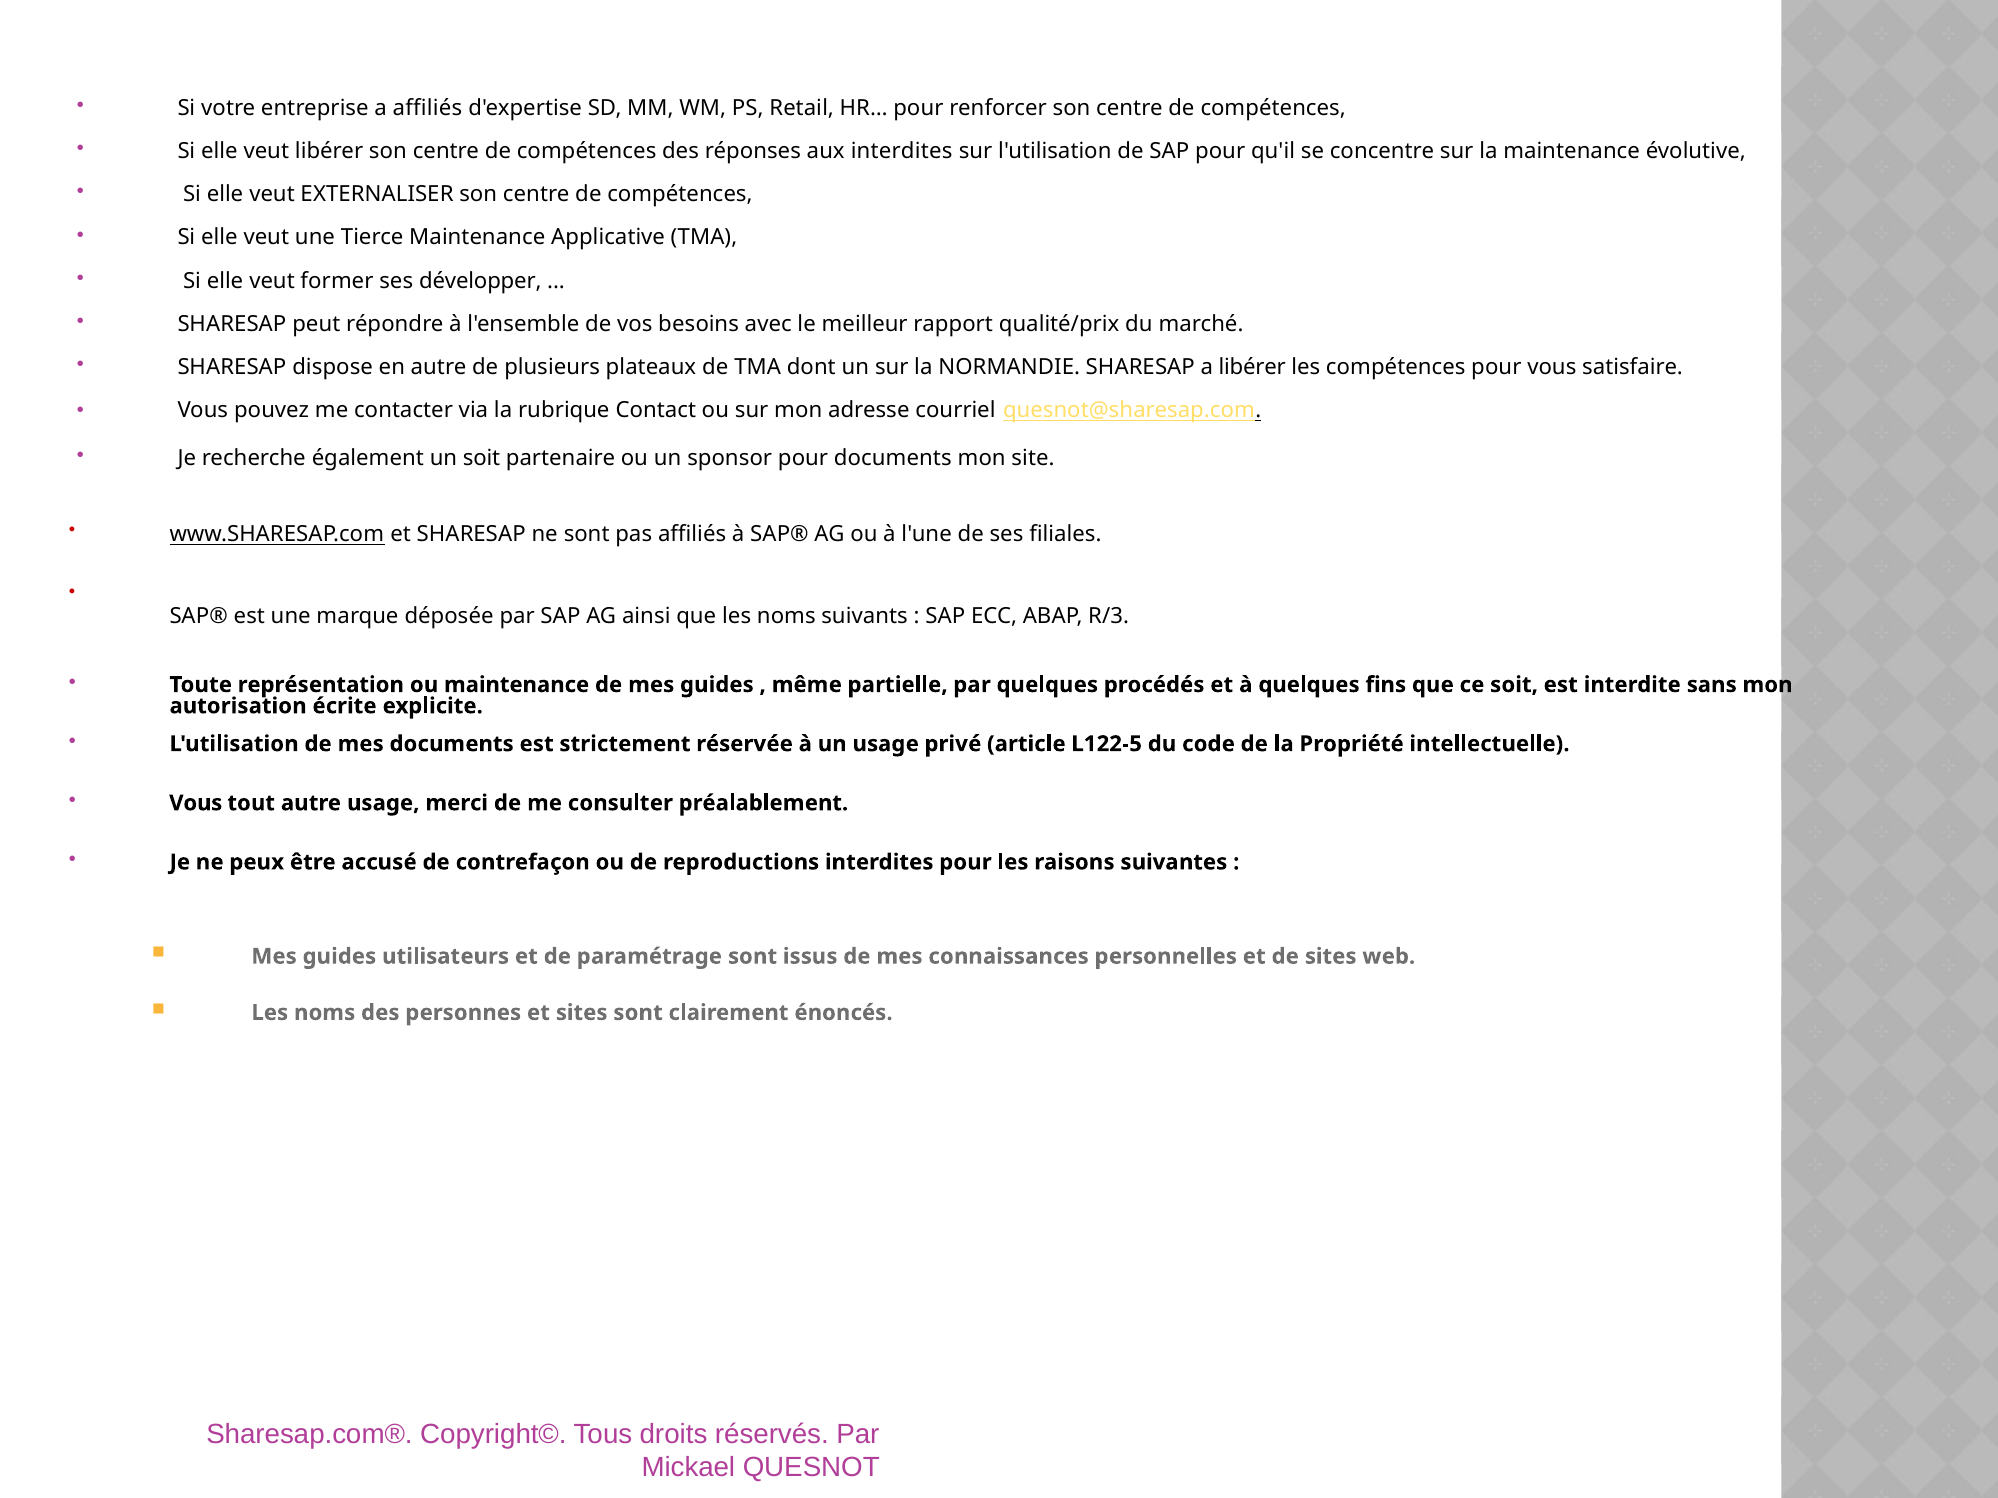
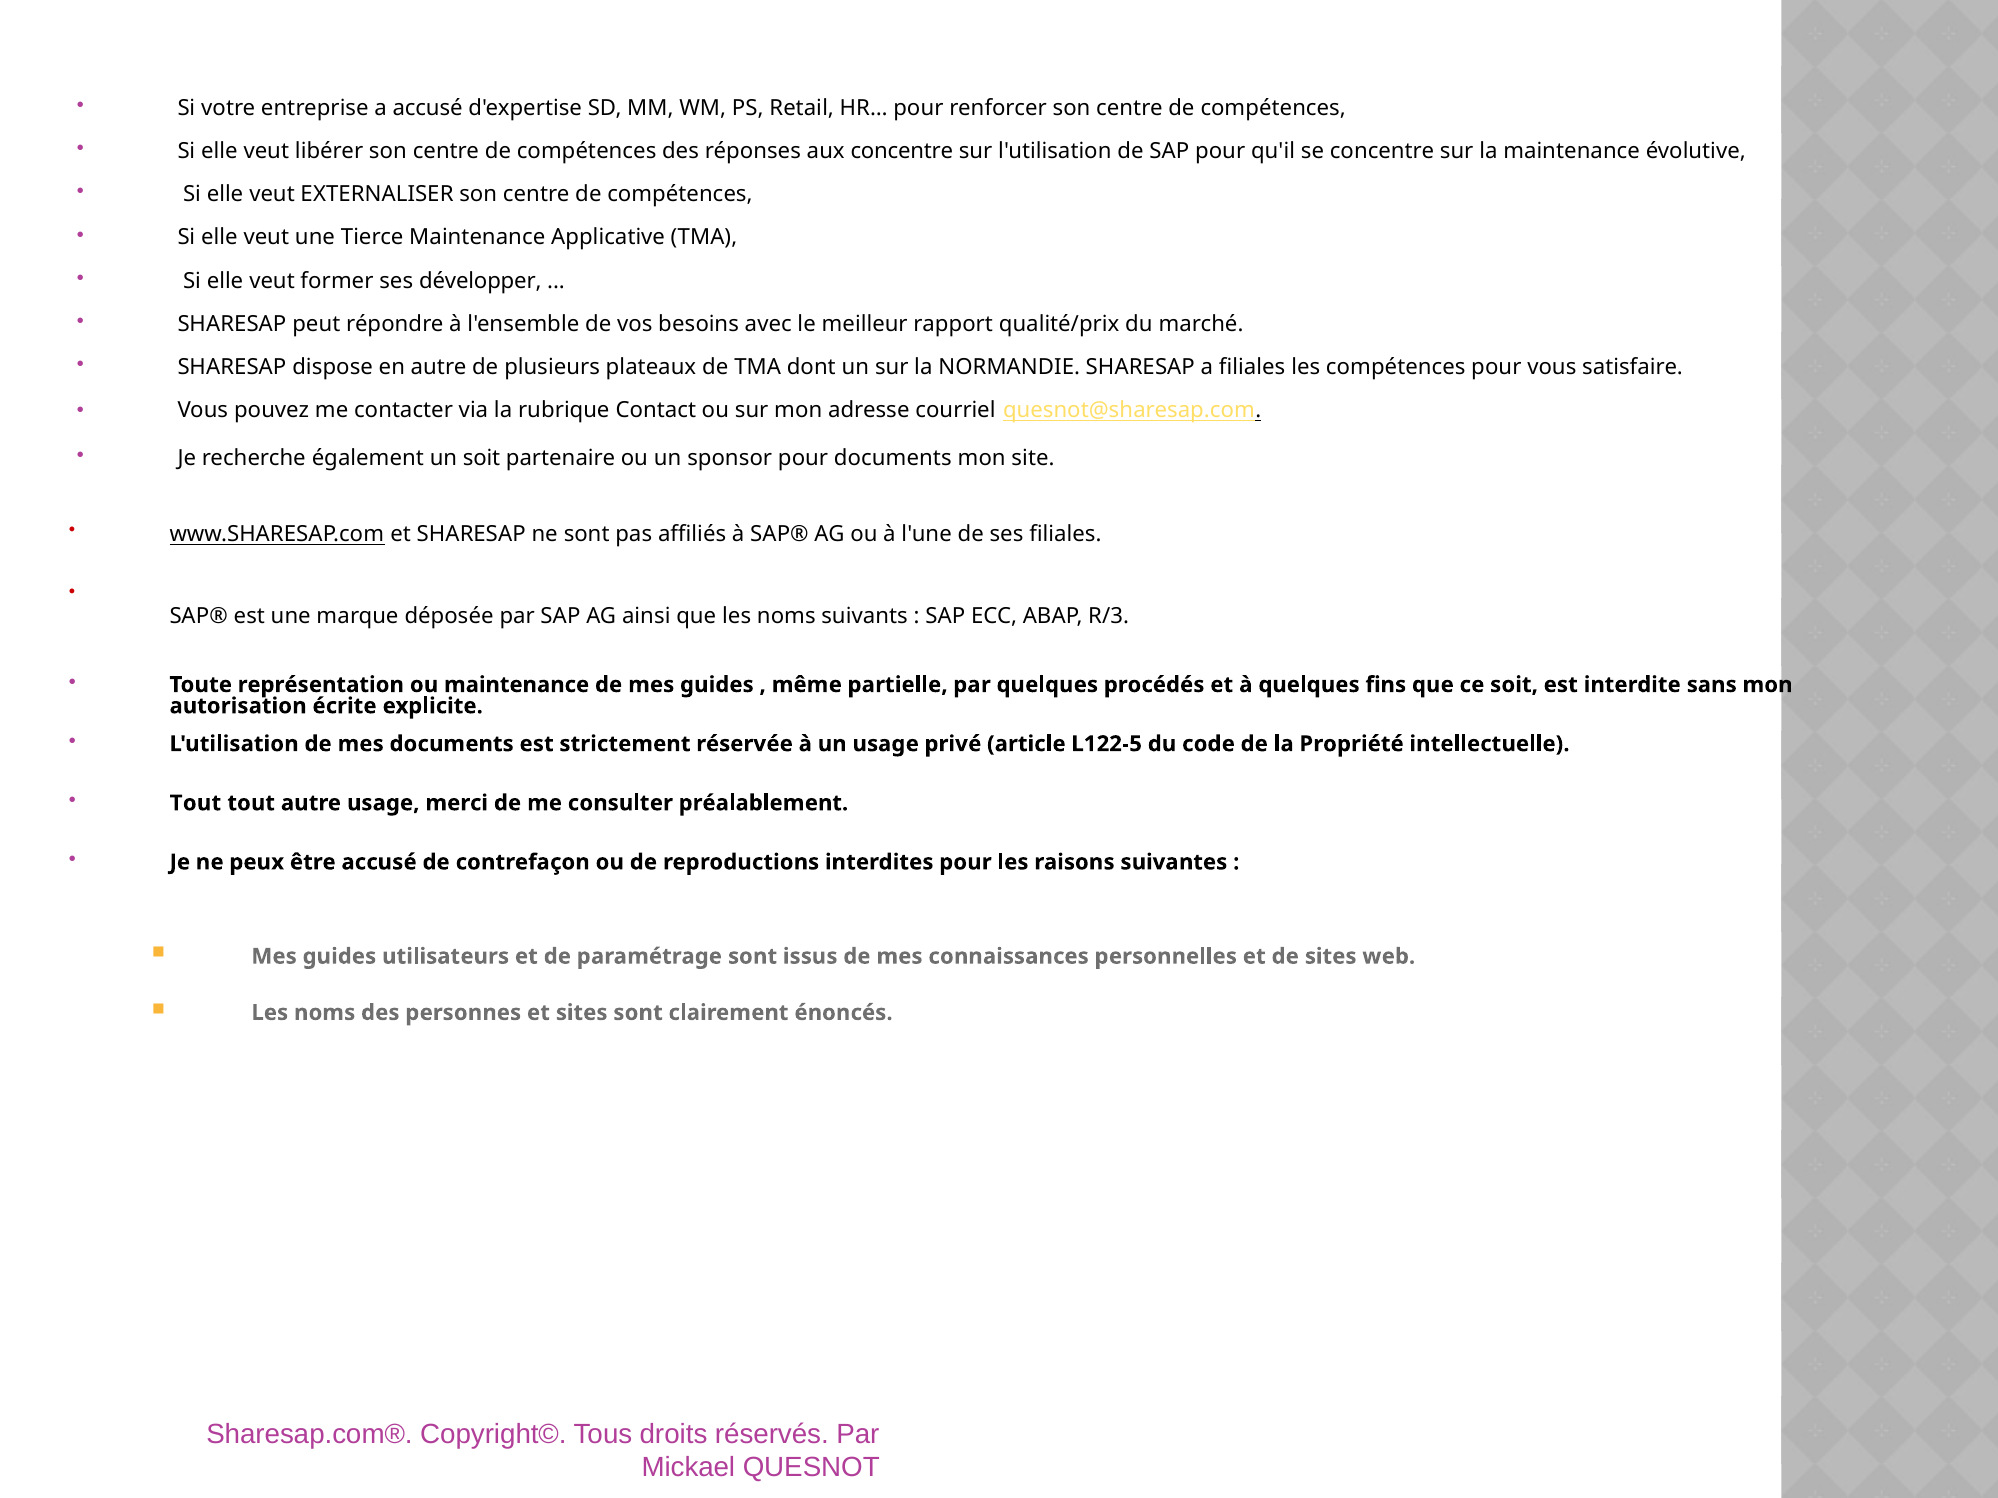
a affiliés: affiliés -> accusé (428, 108)
aux interdites: interdites -> concentre (902, 151)
a libérer: libérer -> filiales (1252, 368)
Vous: Vous -> Tout (195, 803)
